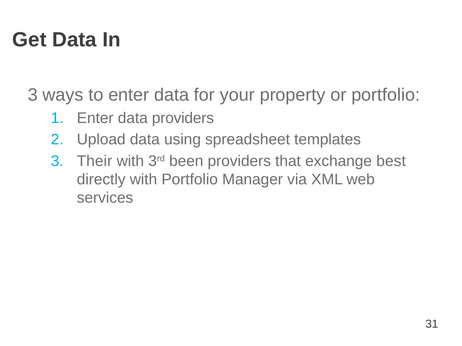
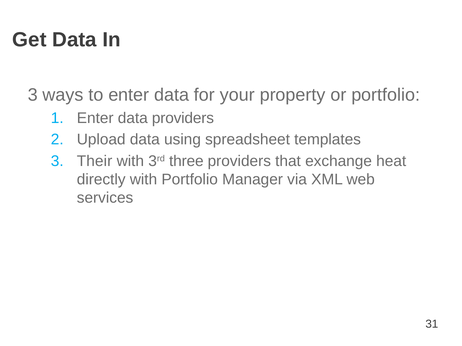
been: been -> three (186, 161)
best: best -> heat (391, 161)
